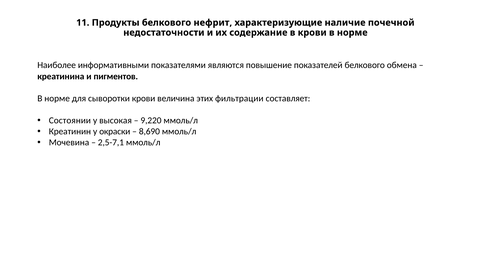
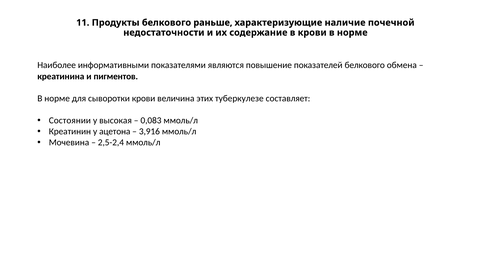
нефрит: нефрит -> раньше (213, 23)
фильтрации: фильтрации -> туберкулезе (239, 98)
9,220: 9,220 -> 0,083 (151, 121)
окраски: окраски -> ацетона (115, 132)
8,690: 8,690 -> 3,916 (149, 132)
2,5-7,1: 2,5-7,1 -> 2,5-2,4 (111, 143)
